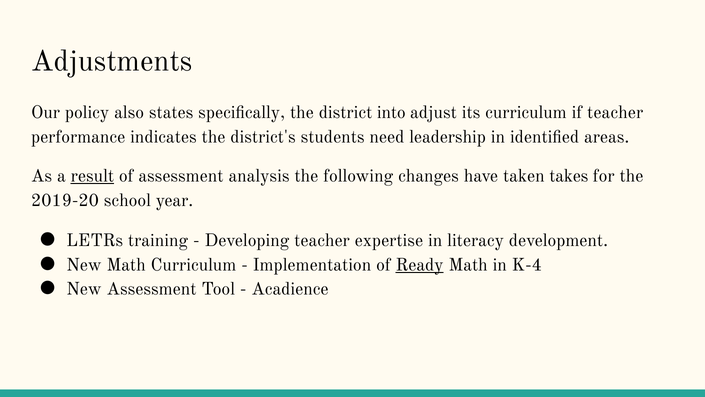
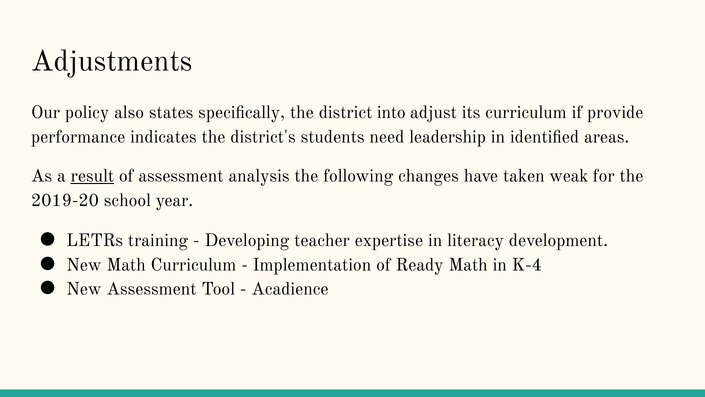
if teacher: teacher -> provide (615, 112)
takes: takes -> weak (569, 176)
Ready underline: present -> none (420, 264)
